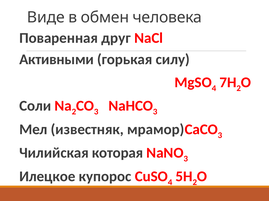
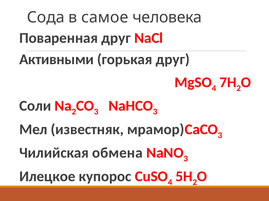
Виде: Виде -> Сода (46, 17)
обмен: обмен -> самое (105, 17)
горькая силу: силу -> друг (173, 60)
которая: которая -> обмена (117, 153)
